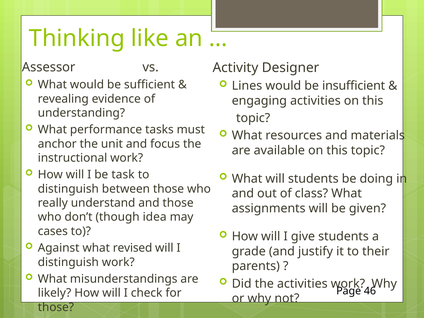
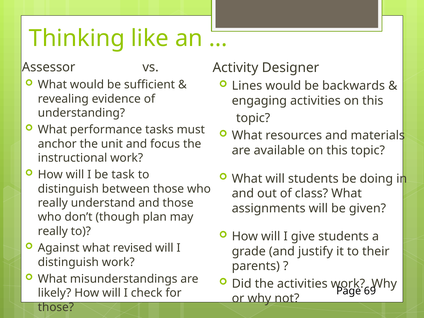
insufficient: insufficient -> backwards (354, 86)
idea: idea -> plan (155, 217)
cases: cases -> really (53, 231)
46: 46 -> 69 (370, 291)
